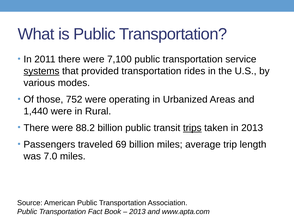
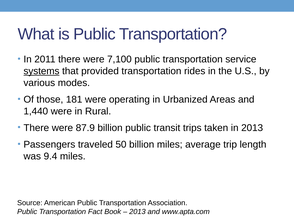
752: 752 -> 181 (74, 100)
88.2: 88.2 -> 87.9 (85, 128)
trips underline: present -> none (192, 128)
69: 69 -> 50 (121, 145)
7.0: 7.0 -> 9.4 (50, 157)
